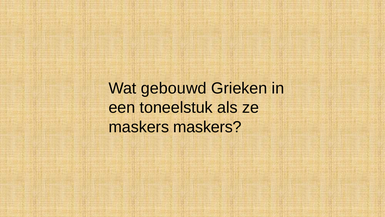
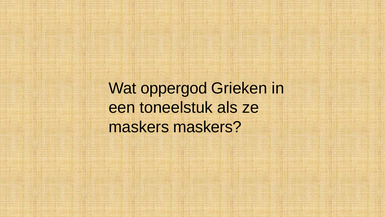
gebouwd: gebouwd -> oppergod (174, 88)
